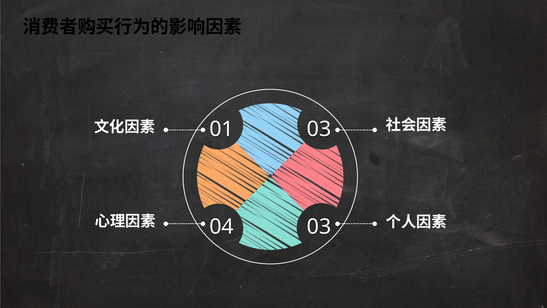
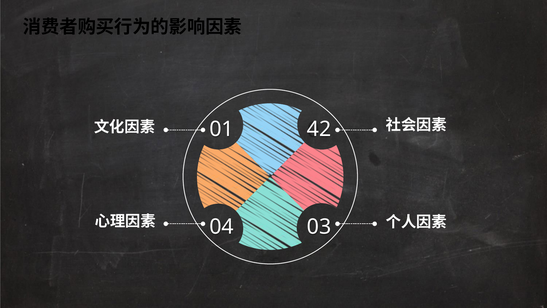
01 03: 03 -> 42 (319, 129)
